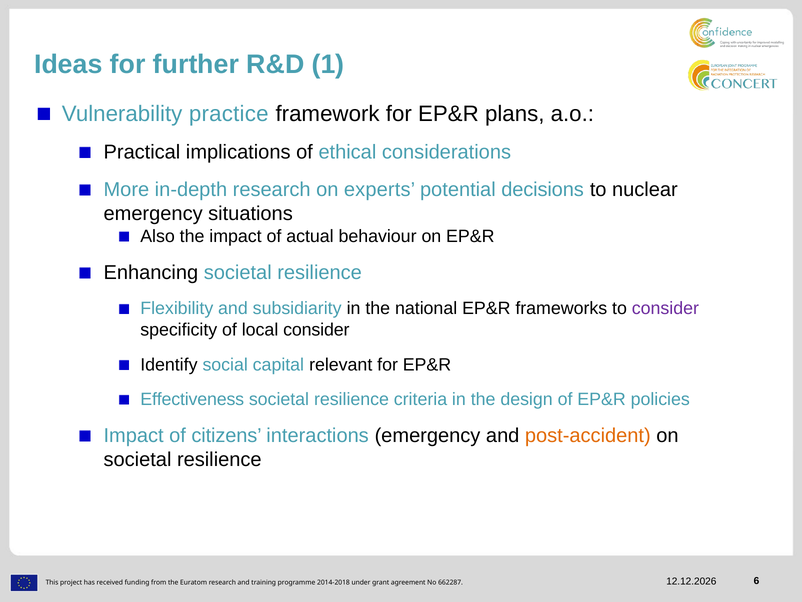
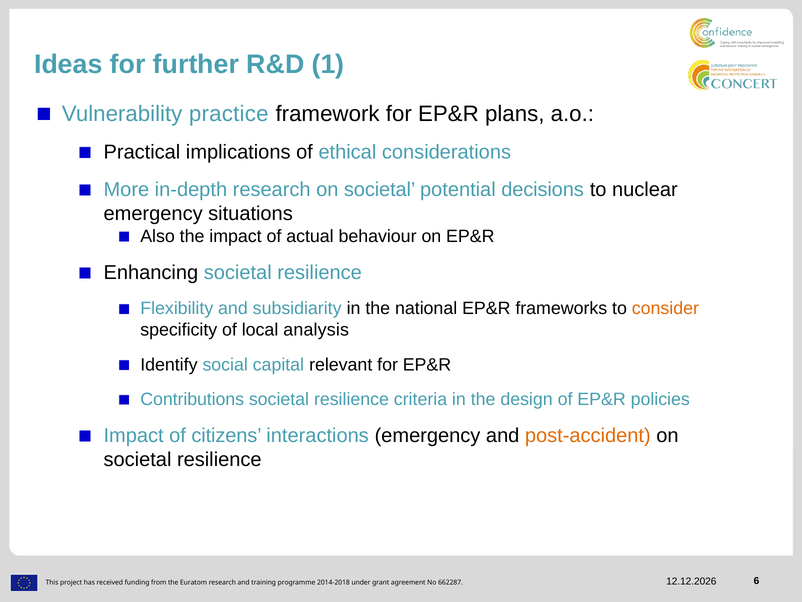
research on experts: experts -> societal (380, 190)
consider colour: purple -> orange (665, 308)
local consider: consider -> analysis (316, 330)
Effectiveness: Effectiveness -> Contributions (192, 399)
